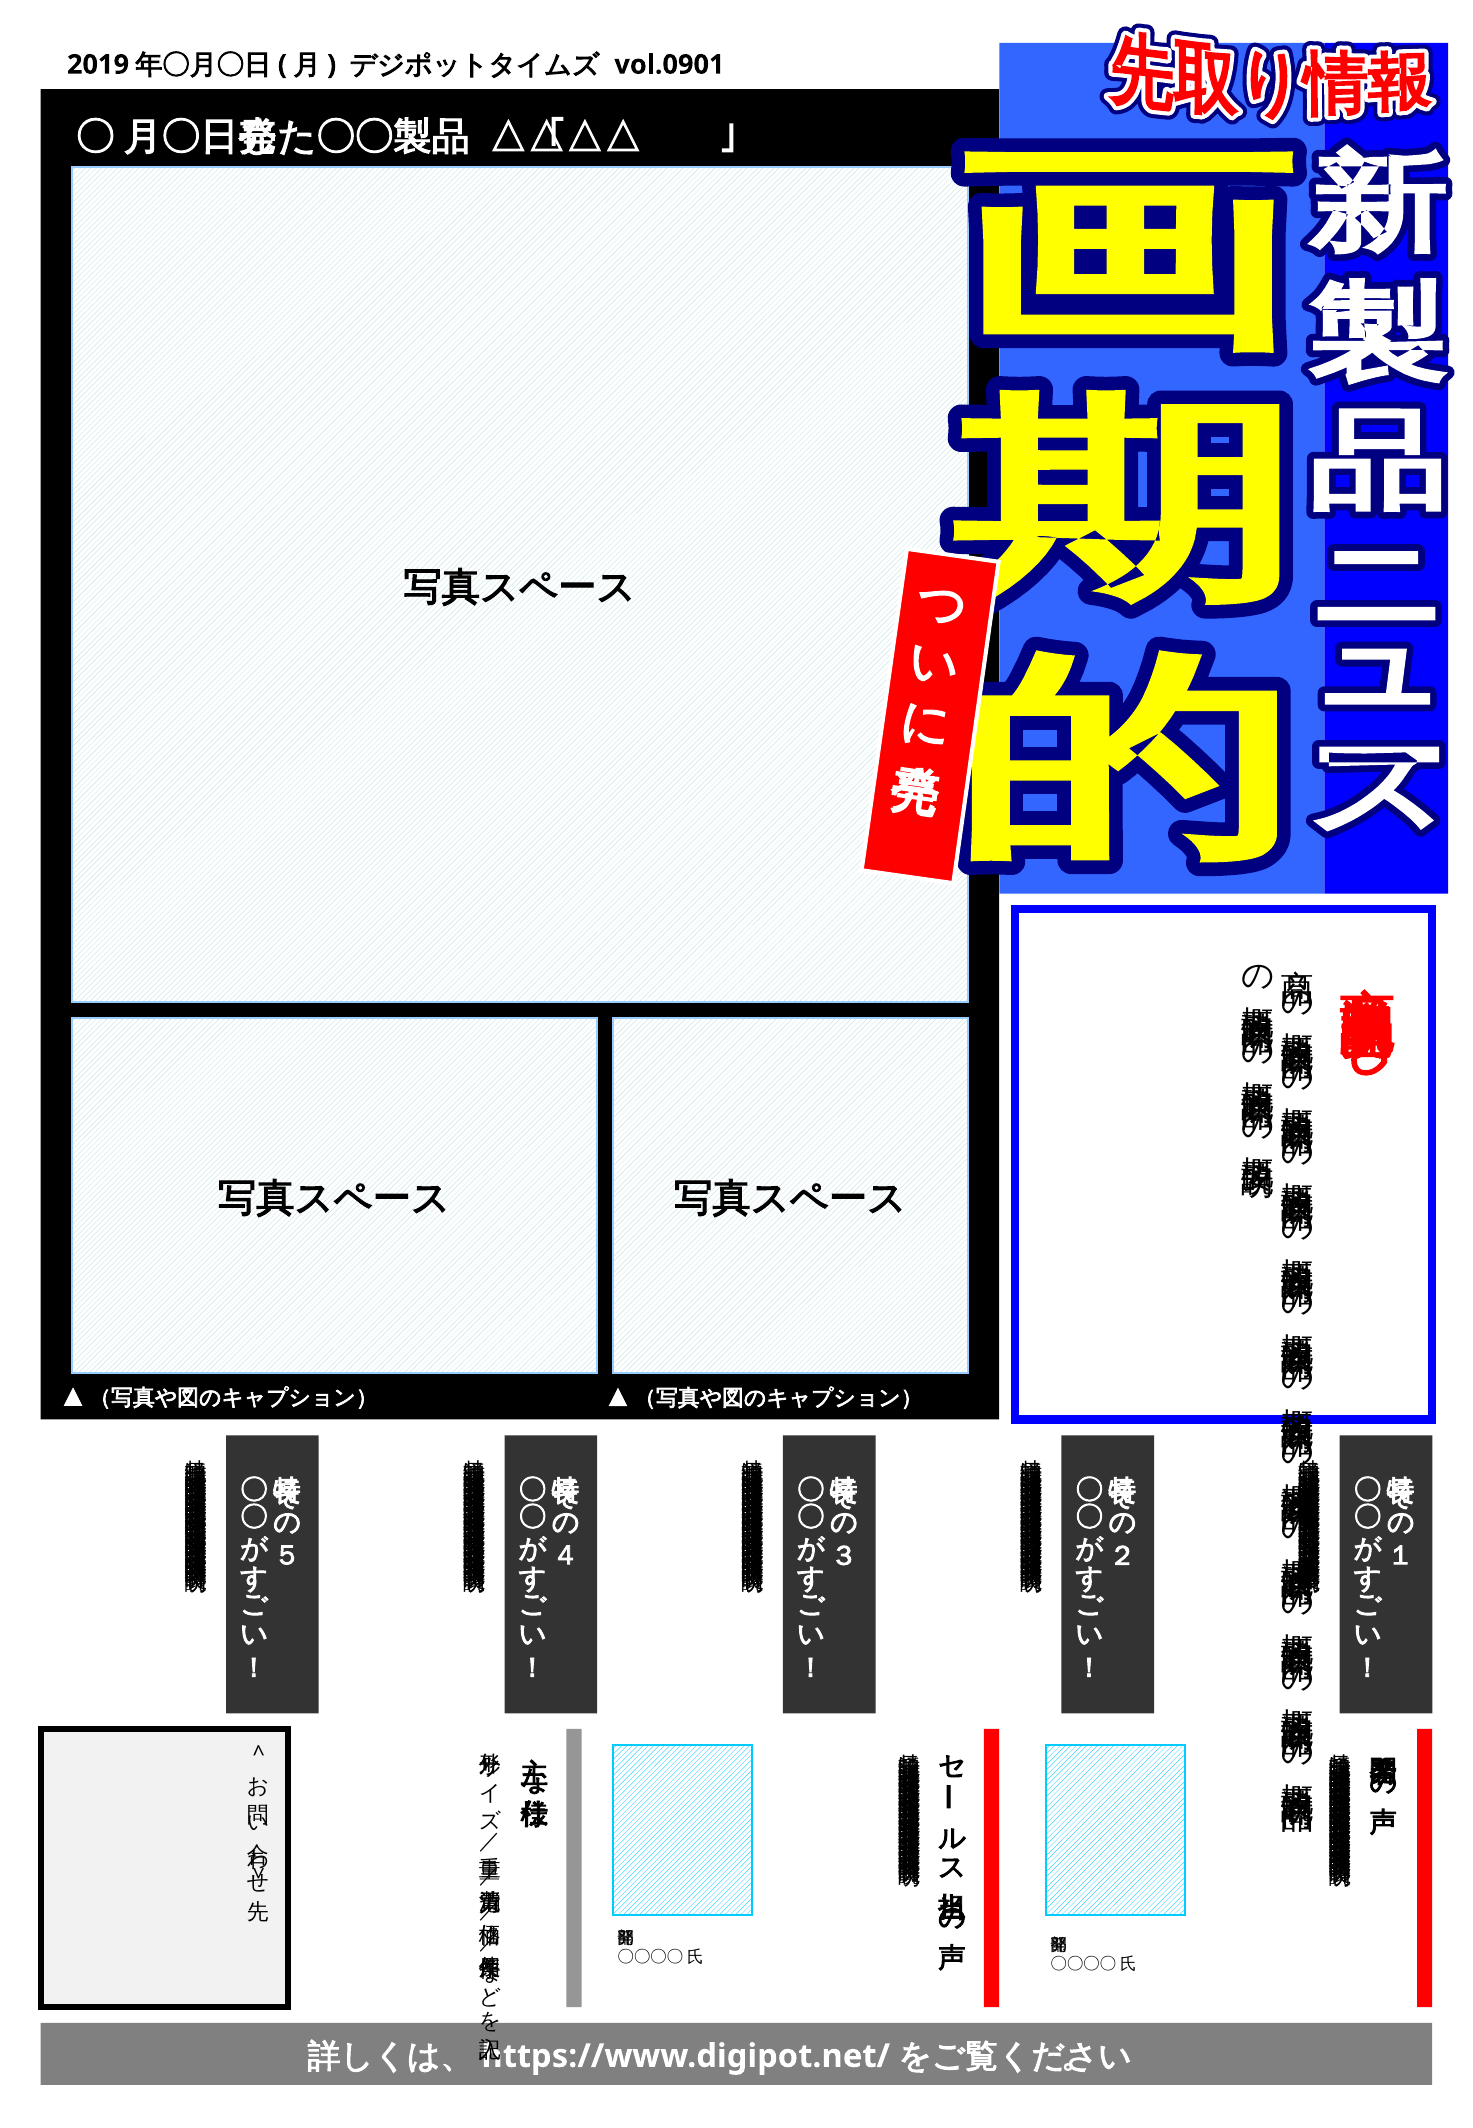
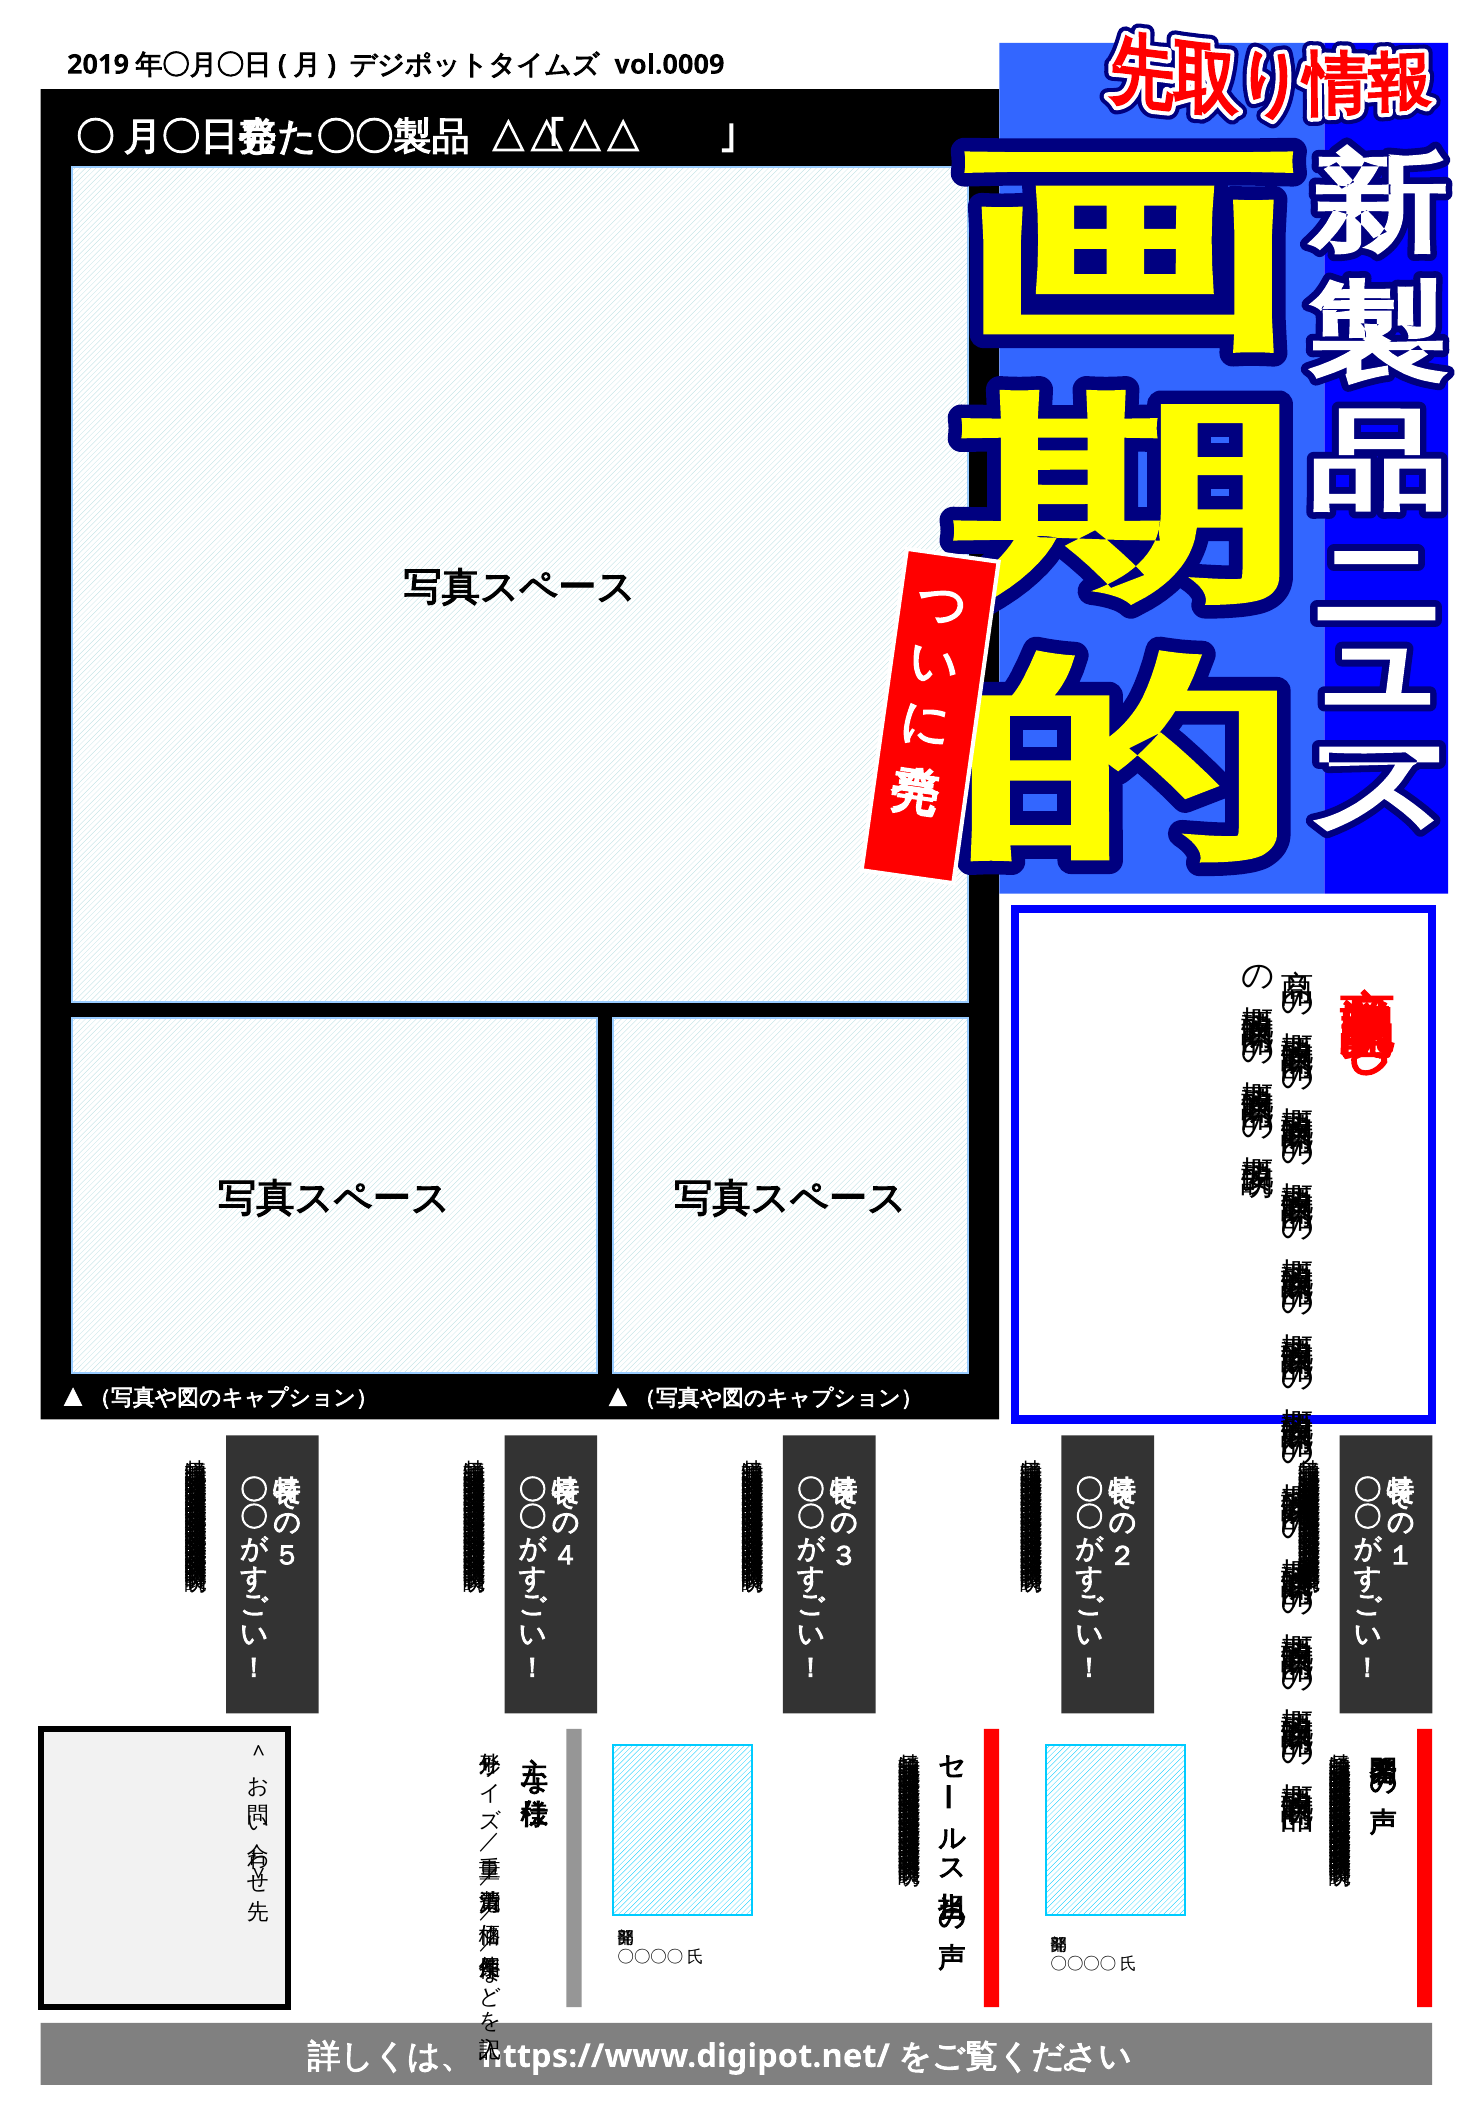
vol.0901: vol.0901 -> vol.0009 (669, 65)
